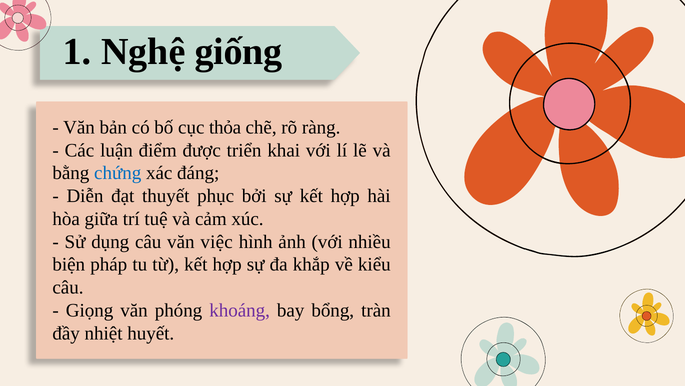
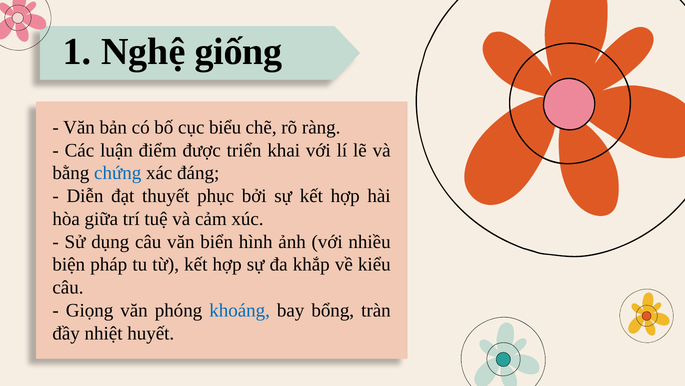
thỏa: thỏa -> biểu (225, 127)
việc: việc -> biển (217, 241)
khoáng colour: purple -> blue (240, 310)
